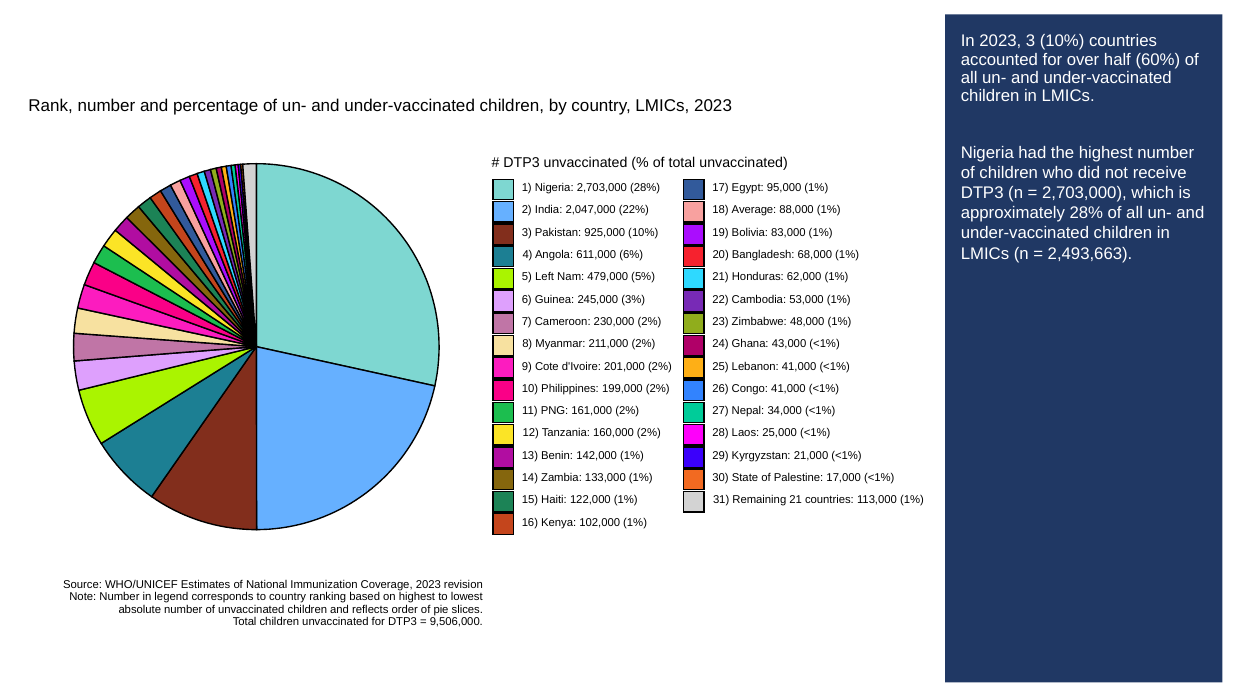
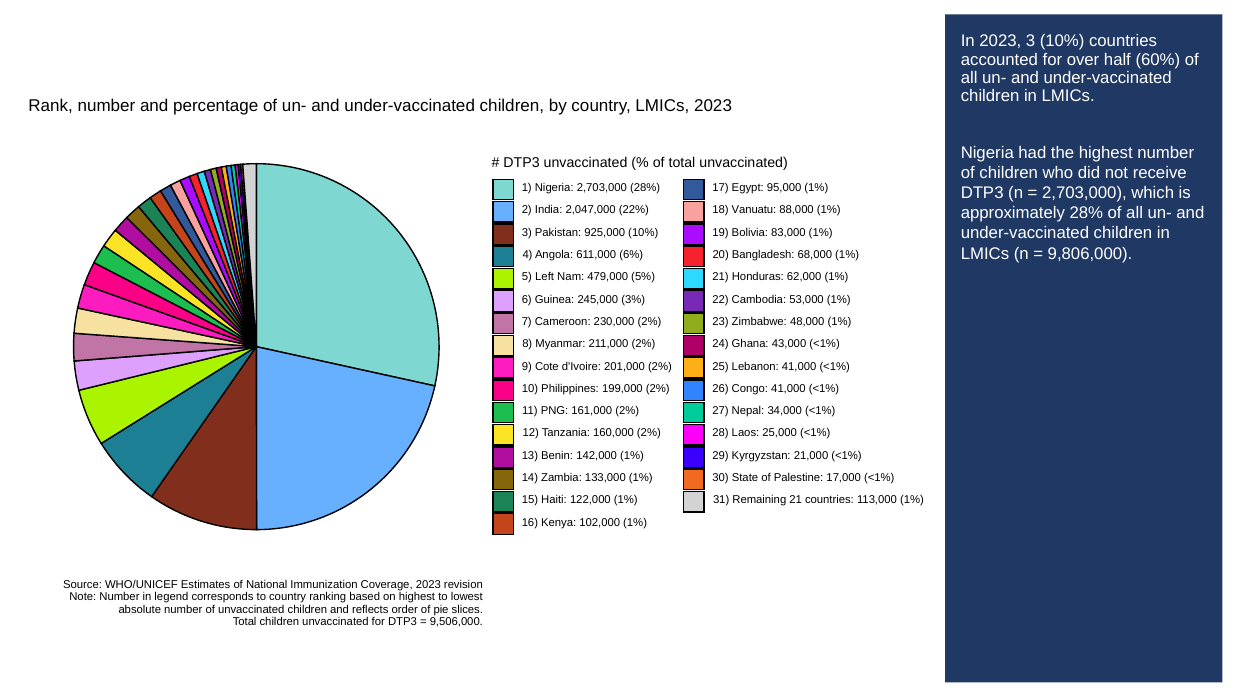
Average: Average -> Vanuatu (754, 210)
2,493,663: 2,493,663 -> 9,806,000 (1090, 253)
